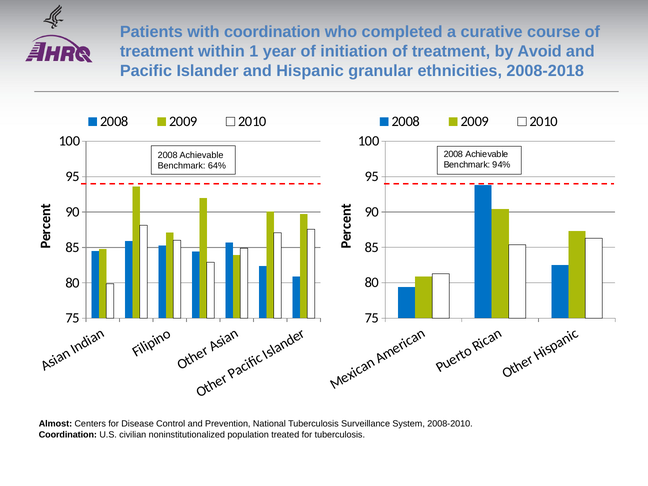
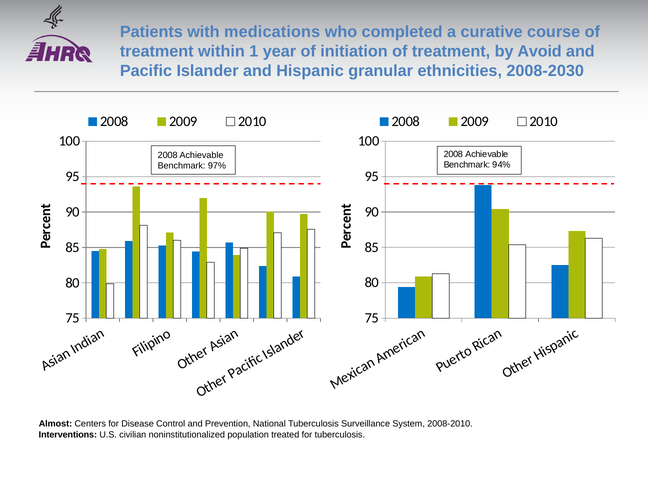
with coordination: coordination -> medications (272, 32)
2008-2018: 2008-2018 -> 2008-2030 (545, 71)
64%: 64% -> 97% (217, 166)
Coordination: Coordination -> Interventions (68, 435)
